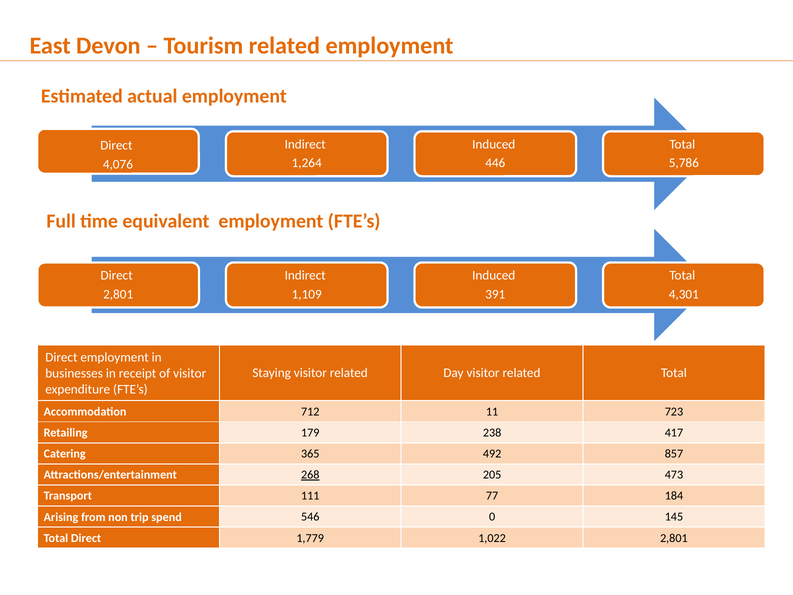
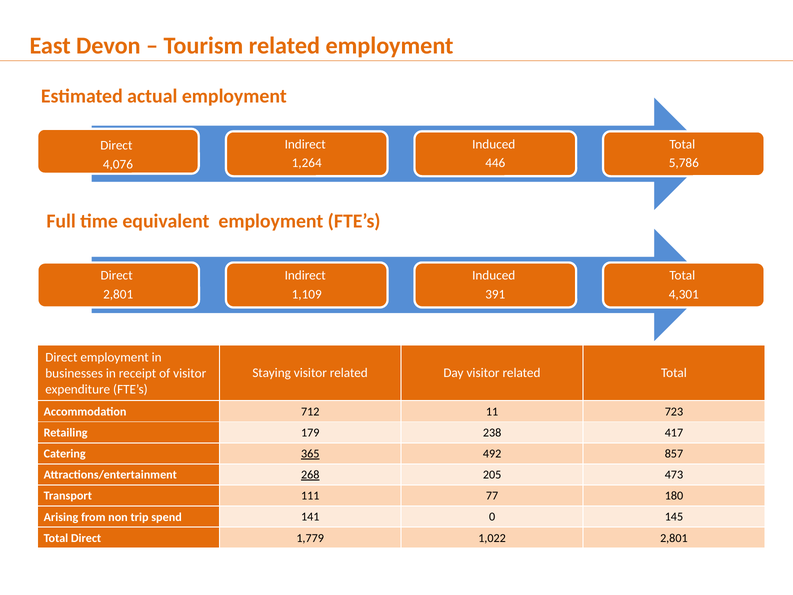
365 underline: none -> present (310, 454)
184: 184 -> 180 (674, 496)
546: 546 -> 141 (310, 517)
